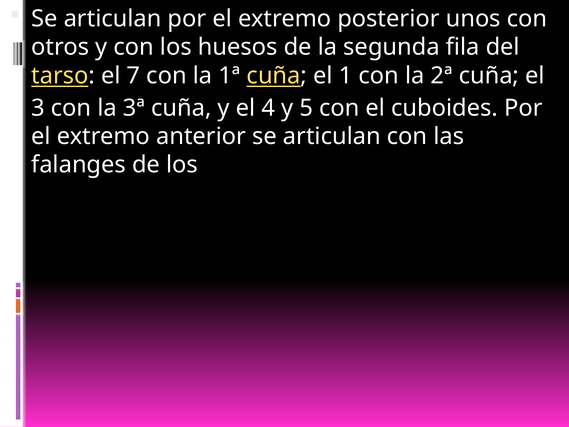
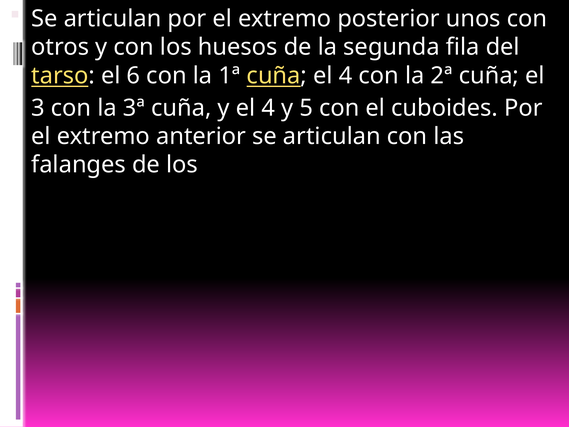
7: 7 -> 6 (133, 76)
cuña el 1: 1 -> 4 (346, 76)
